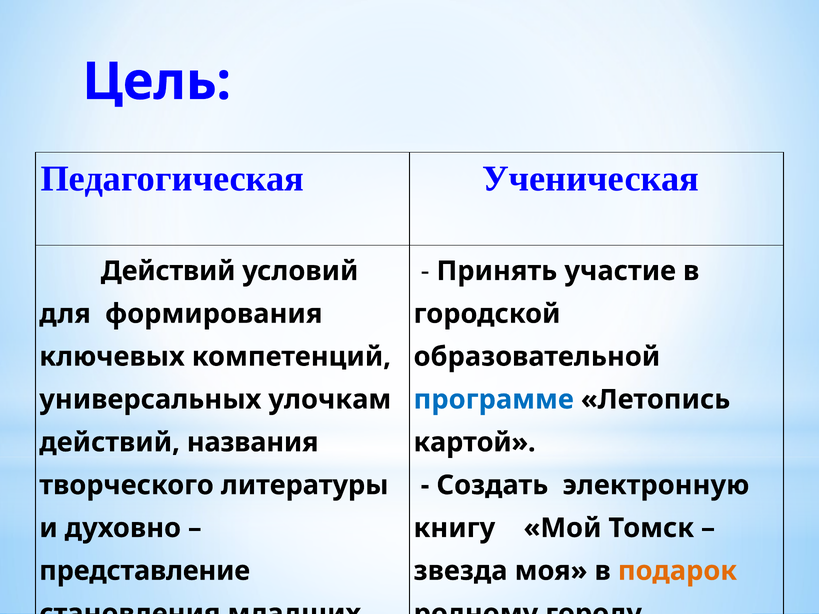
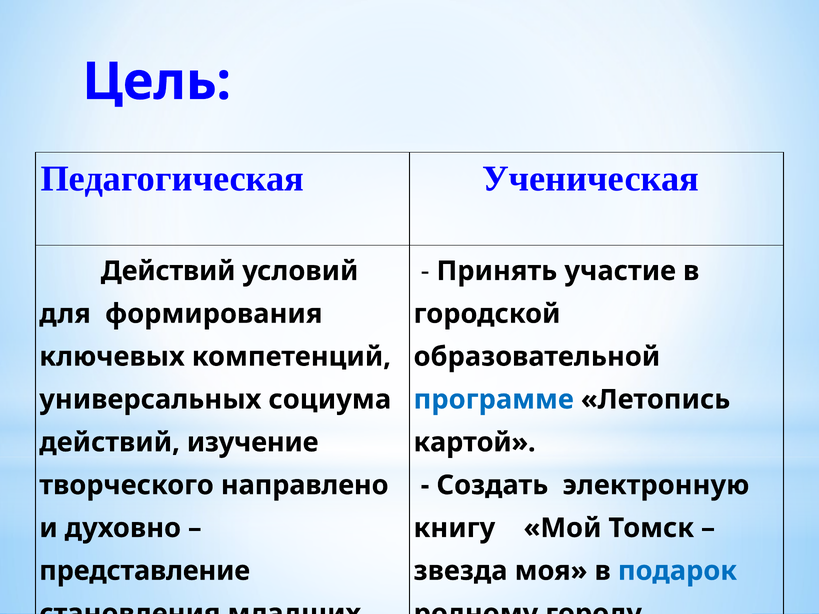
улочкам: улочкам -> социума (330, 400)
названия: названия -> изучение (253, 443)
литературы: литературы -> направлено (305, 485)
подарок colour: orange -> blue (677, 571)
